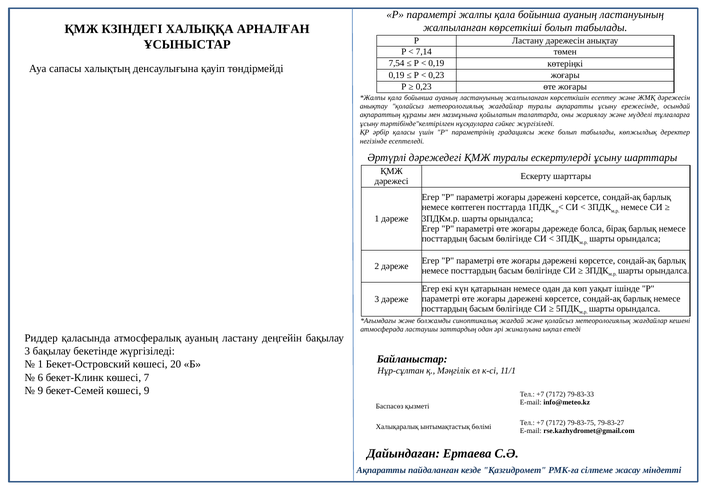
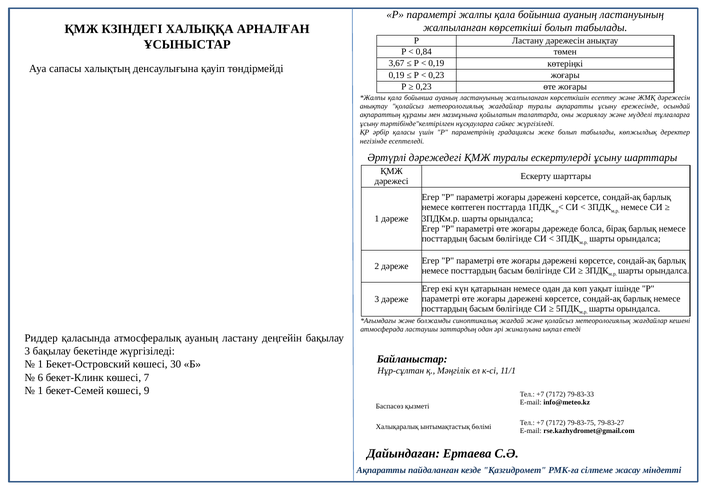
7,14: 7,14 -> 0,84 (424, 52)
7,54: 7,54 -> 3,67 (397, 63)
20: 20 -> 30 (176, 364)
9: 9 -> 1 (40, 390)
